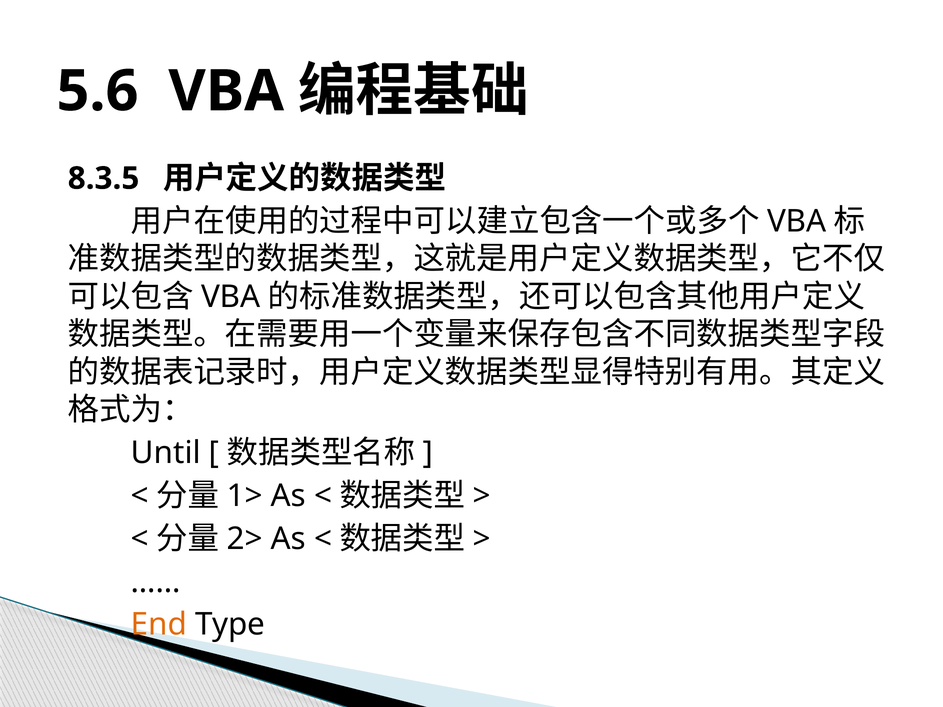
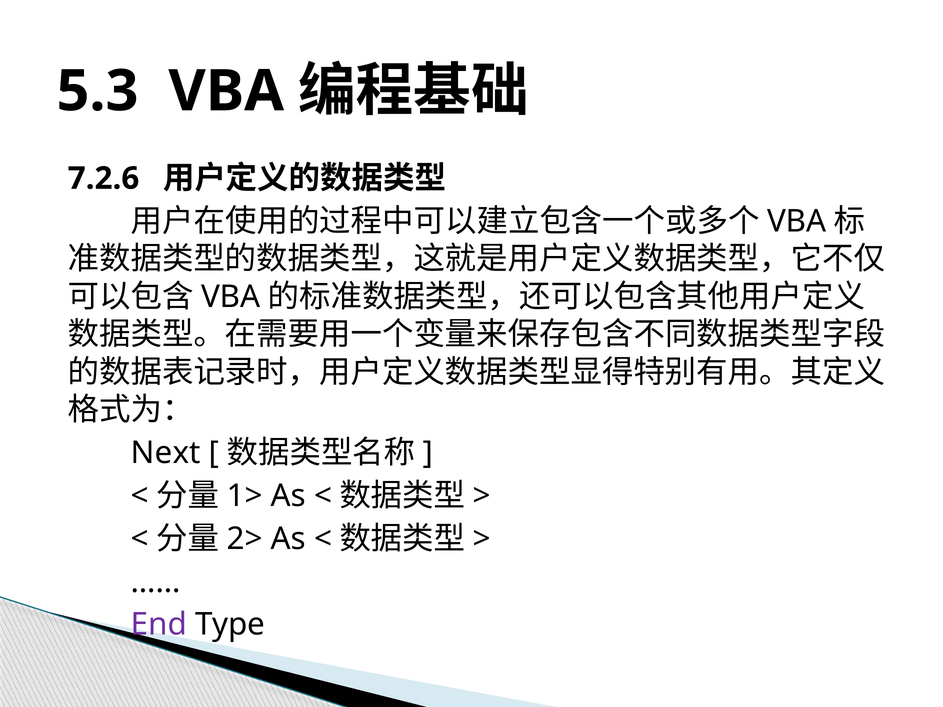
5.6: 5.6 -> 5.3 (97, 91)
8.3.5: 8.3.5 -> 7.2.6 (104, 178)
Until: Until -> Next (166, 453)
End colour: orange -> purple (159, 625)
